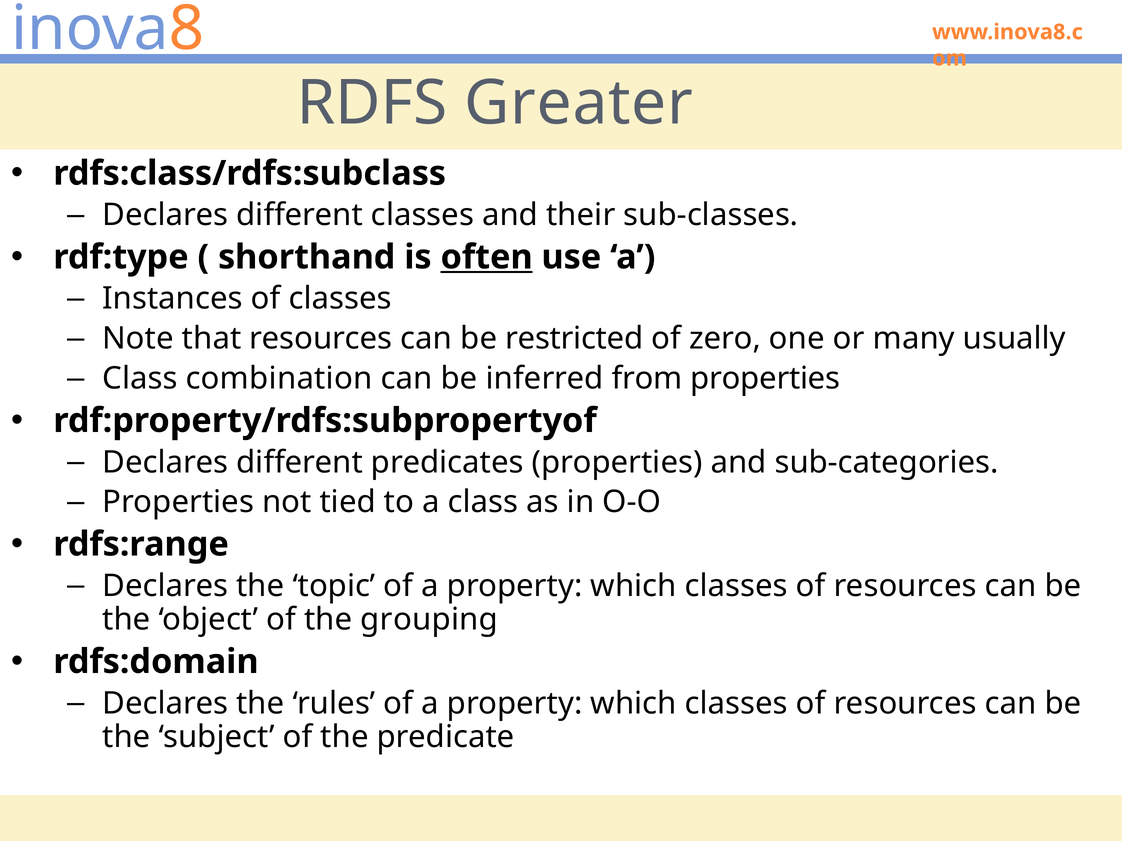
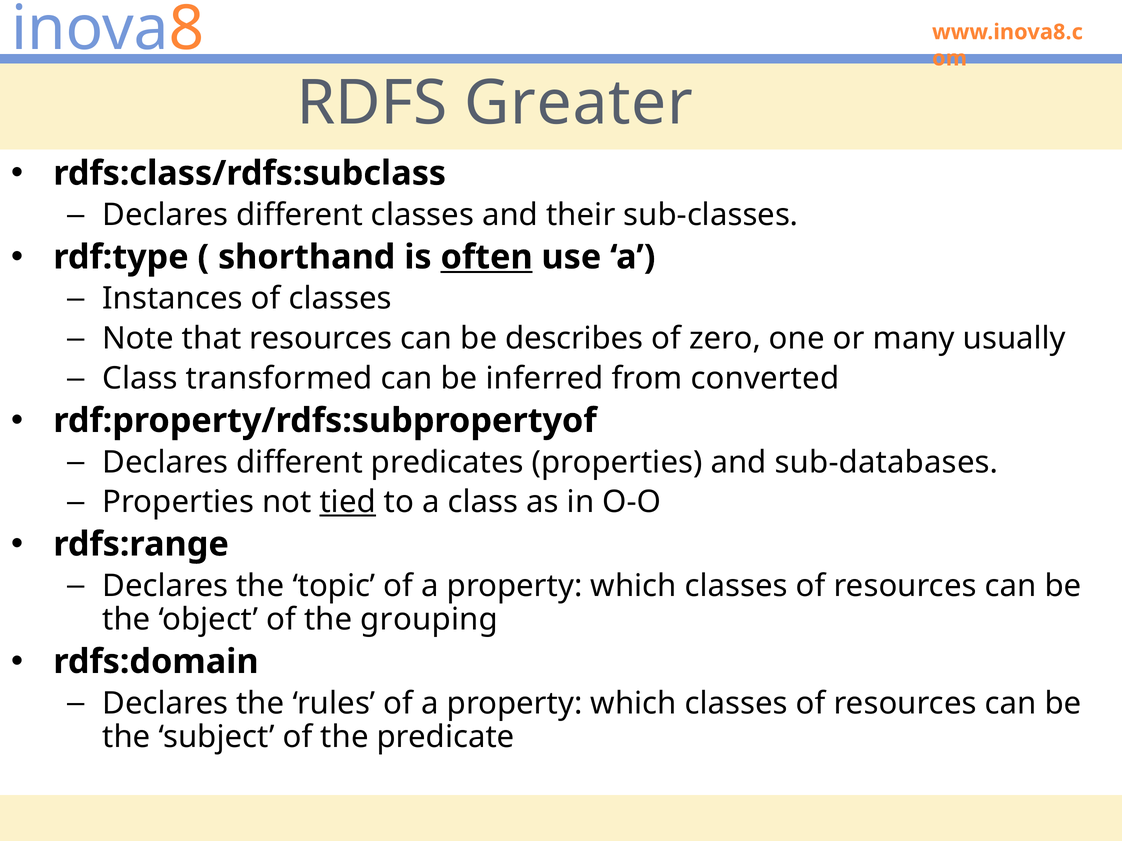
restricted: restricted -> describes (574, 339)
combination: combination -> transformed (279, 379)
from properties: properties -> converted (765, 379)
sub-categories: sub-categories -> sub-databases (886, 462)
tied underline: none -> present (348, 502)
